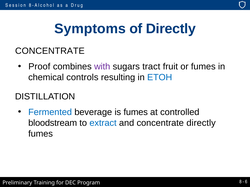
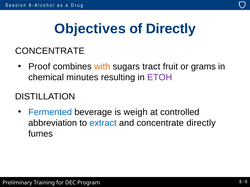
Symptoms: Symptoms -> Objectives (90, 29)
with colour: purple -> orange (102, 67)
or fumes: fumes -> grams (203, 67)
controls: controls -> minutes (82, 78)
ETOH colour: blue -> purple (160, 78)
is fumes: fumes -> weigh (136, 112)
bloodstream: bloodstream -> abbreviation (53, 123)
